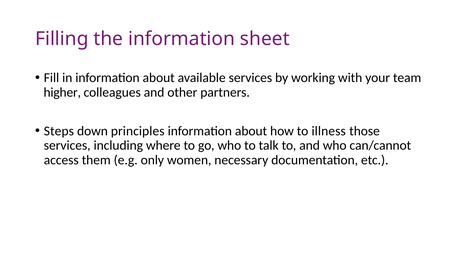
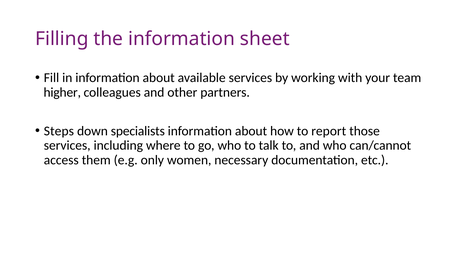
principles: principles -> specialists (138, 131)
illness: illness -> report (329, 131)
